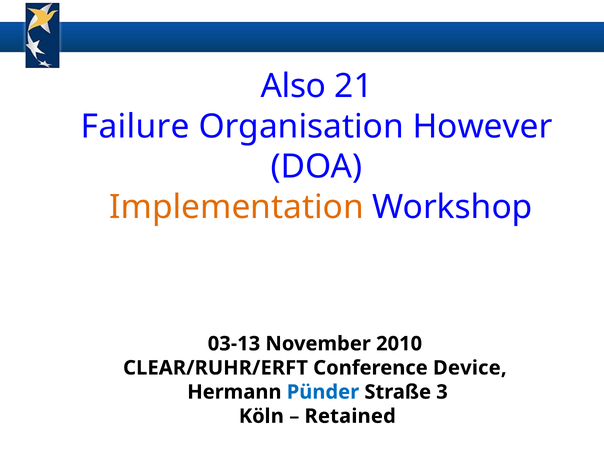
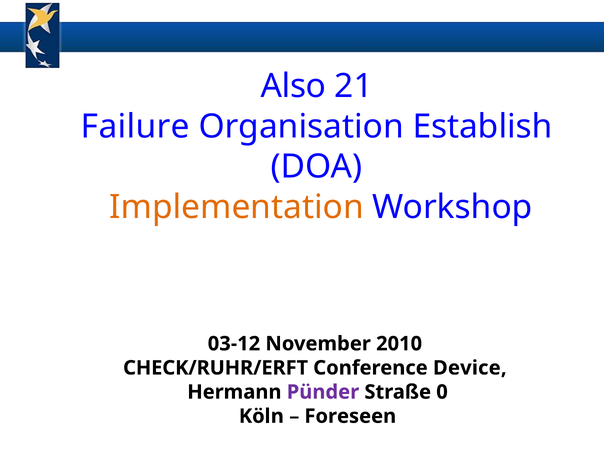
However: However -> Establish (483, 127)
03-13: 03-13 -> 03-12 (234, 344)
CLEAR/RUHR/ERFT: CLEAR/RUHR/ERFT -> CHECK/RUHR/ERFT (216, 368)
Pünder colour: blue -> purple (323, 392)
3: 3 -> 0 (442, 392)
Retained: Retained -> Foreseen (350, 416)
